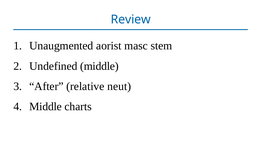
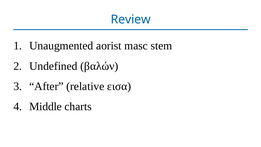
Undefined middle: middle -> βαλών (99, 66)
neut: neut -> εισα (119, 86)
